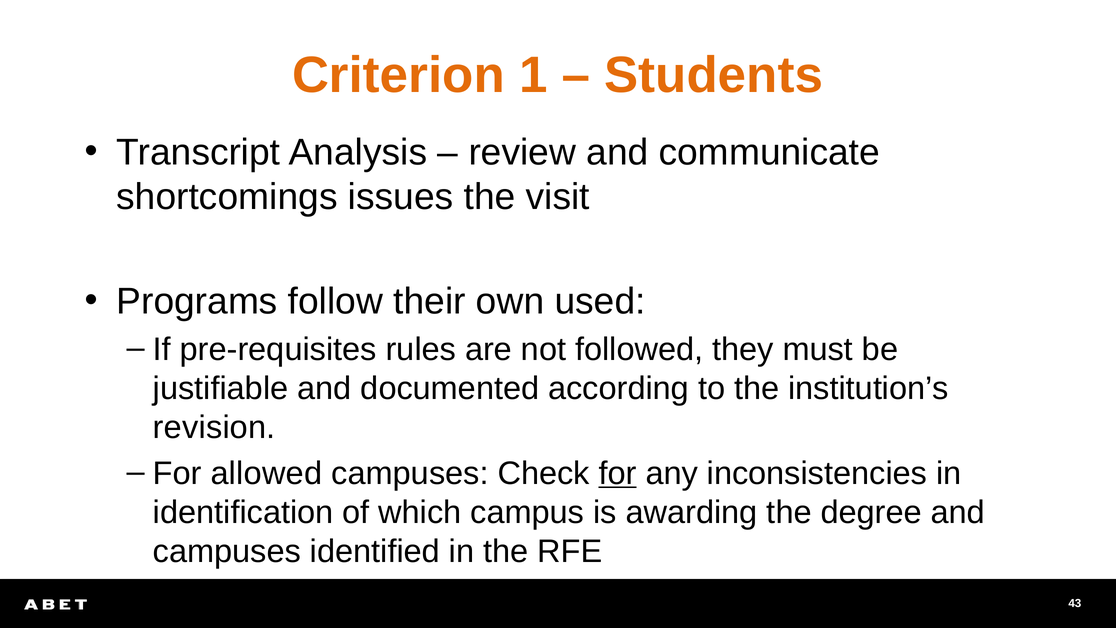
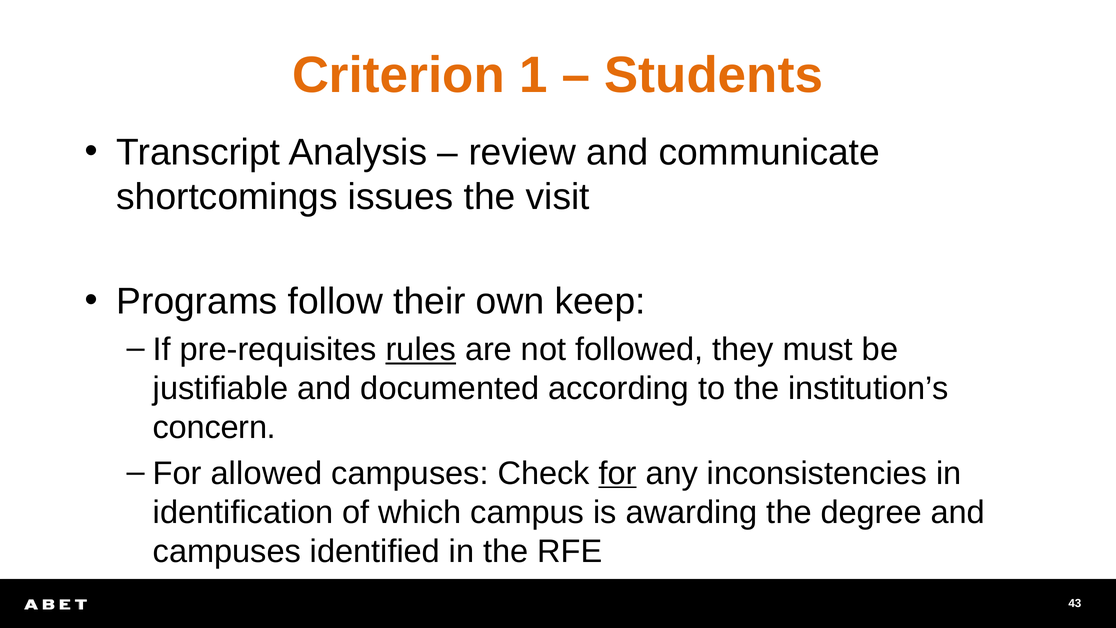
used: used -> keep (600, 301)
rules underline: none -> present (421, 349)
revision: revision -> concern (214, 427)
